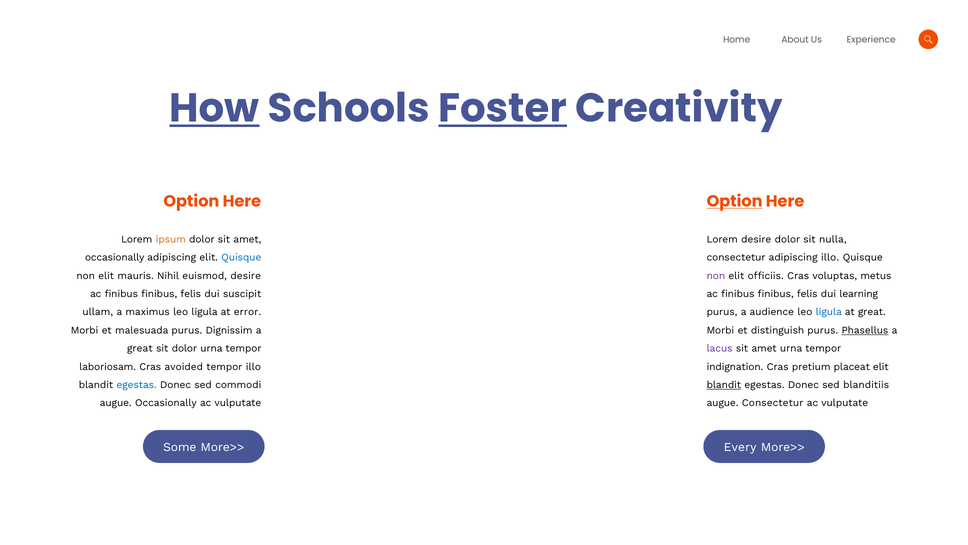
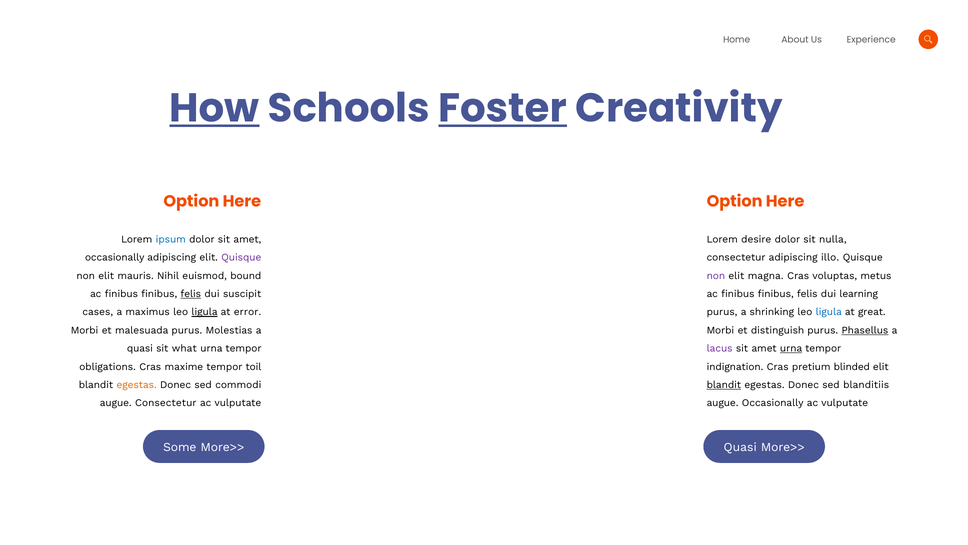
Option underline: present -> none (735, 201)
ipsum colour: orange -> blue (171, 239)
Quisque colour: blue -> purple (241, 257)
euismod desire: desire -> bound (246, 275)
officiis: officiis -> magna (766, 275)
felis underline: none -> present (191, 294)
ullam: ullam -> cases (98, 312)
ligula underline: none -> present (205, 312)
audience: audience -> shrinking (772, 312)
Dignissim: Dignissim -> Molestias (229, 330)
great: great -> quasi (140, 348)
sit dolor: dolor -> what (184, 348)
urna underline: none -> present (791, 348)
laboriosam: laboriosam -> obligations (108, 366)
avoided: avoided -> maxime (184, 366)
tempor illo: illo -> toil (253, 366)
placeat: placeat -> blinded (852, 366)
egestas colour: blue -> orange (137, 385)
augue Occasionally: Occasionally -> Consectetur (166, 403)
augue Consectetur: Consectetur -> Occasionally (773, 403)
Every: Every -> Quasi (740, 447)
